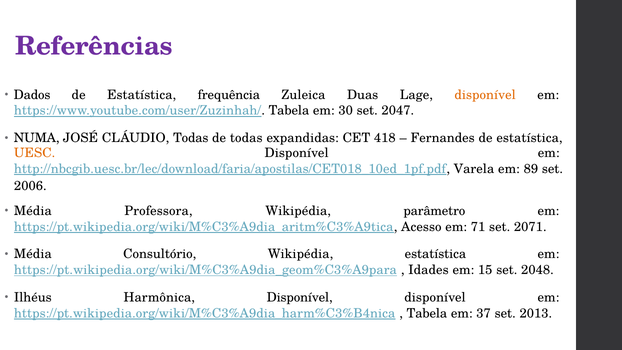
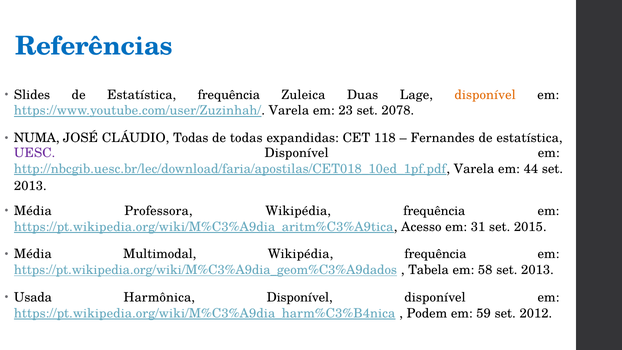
Referências colour: purple -> blue (94, 46)
Dados: Dados -> Slides (32, 95)
https://www.youtube.com/user/Zuzinhah/ Tabela: Tabela -> Varela (289, 111)
30: 30 -> 23 (346, 111)
2047: 2047 -> 2078 (398, 111)
418: 418 -> 118 (385, 138)
UESC colour: orange -> purple (35, 153)
89: 89 -> 44 (531, 169)
2006: 2006 -> 2013 (30, 186)
parâmetro: parâmetro -> frequência (434, 211)
71: 71 -> 31 (478, 227)
2071: 2071 -> 2015 (530, 227)
Consultório: Consultório -> Multimodal (160, 254)
estatística: estatística -> frequência (435, 254)
https://pt.wikipedia.org/wiki/M%C3%A9dia_geom%C3%A9para: https://pt.wikipedia.org/wiki/M%C3%A9dia_geom%C3%A9para -> https://pt.wikipedia.org/wiki/M%C3%A9dia_geom%C3%A9dados (205, 270)
Idades: Idades -> Tabela (429, 270)
15: 15 -> 58 (485, 270)
2048: 2048 -> 2013 (537, 270)
Ilhéus: Ilhéus -> Usada (33, 297)
Tabela: Tabela -> Podem (427, 313)
37: 37 -> 59 (484, 313)
2013: 2013 -> 2012 (536, 313)
